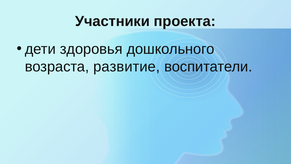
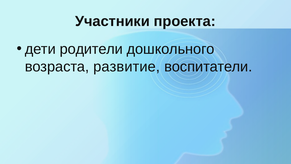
здоровья: здоровья -> родители (91, 49)
